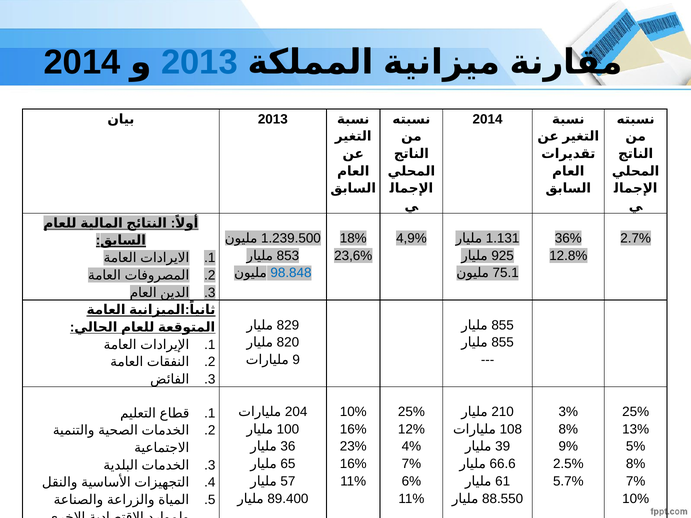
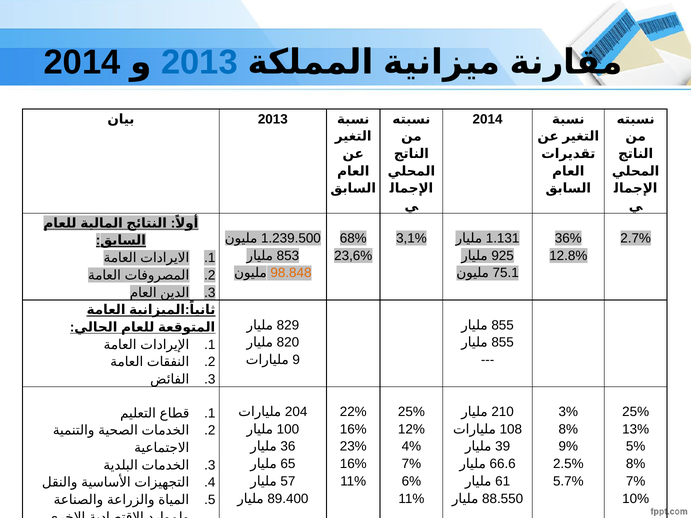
18%: 18% -> 68% (353, 238)
4,9%: 4,9% -> 3,1% (411, 238)
98.848 colour: blue -> orange (291, 273)
10%: 10% -> 22% (353, 412)
